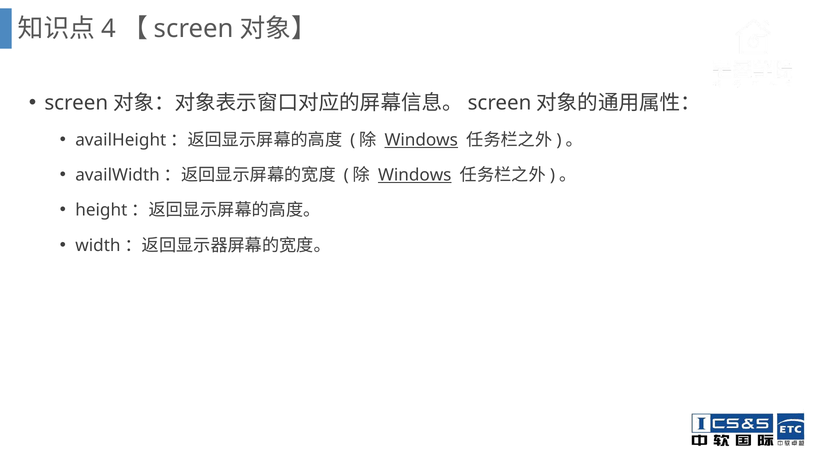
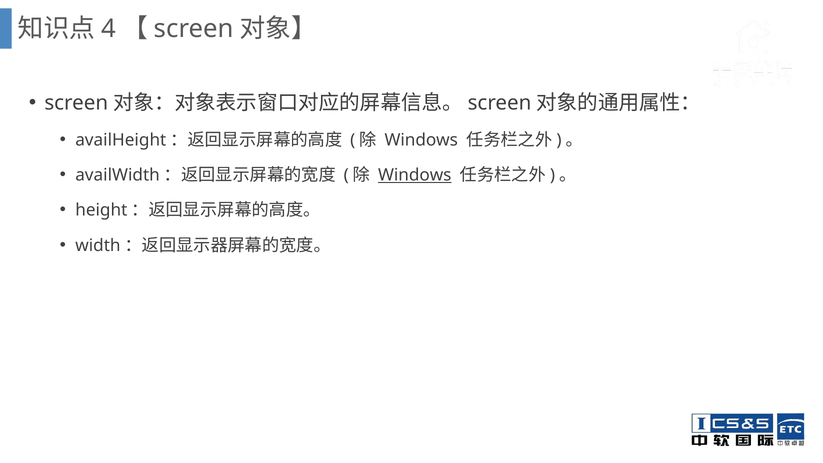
Windows underline: present -> none (421, 140)
